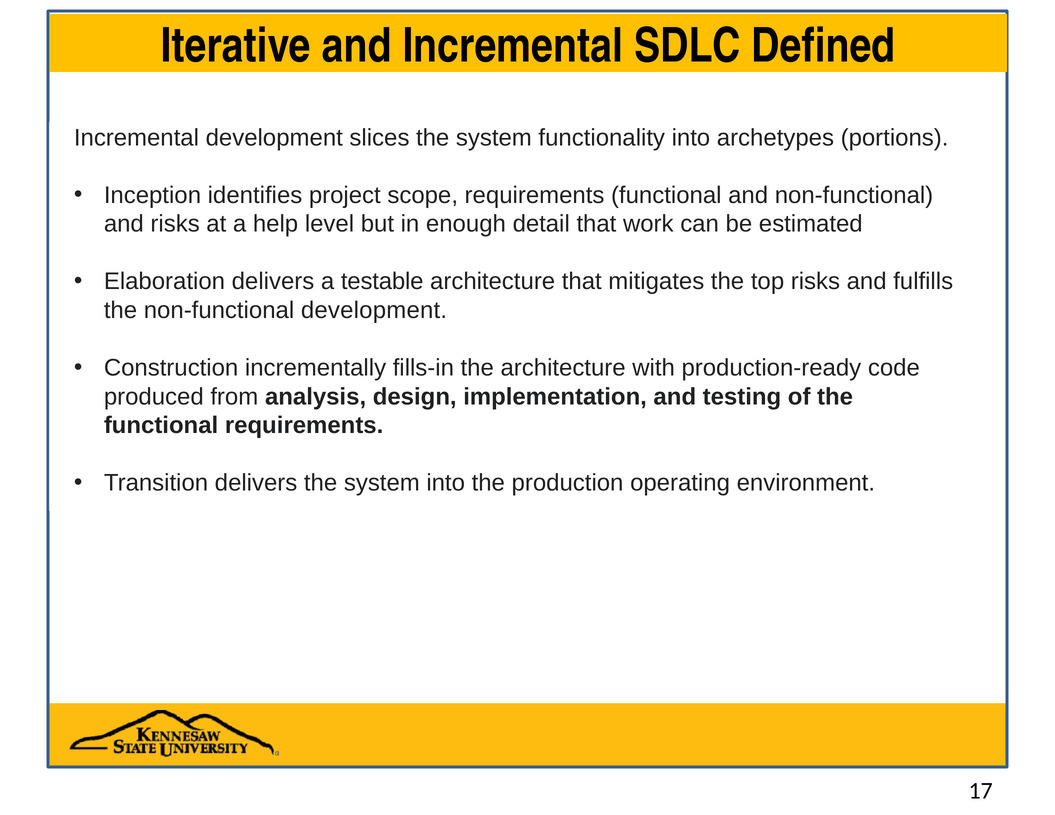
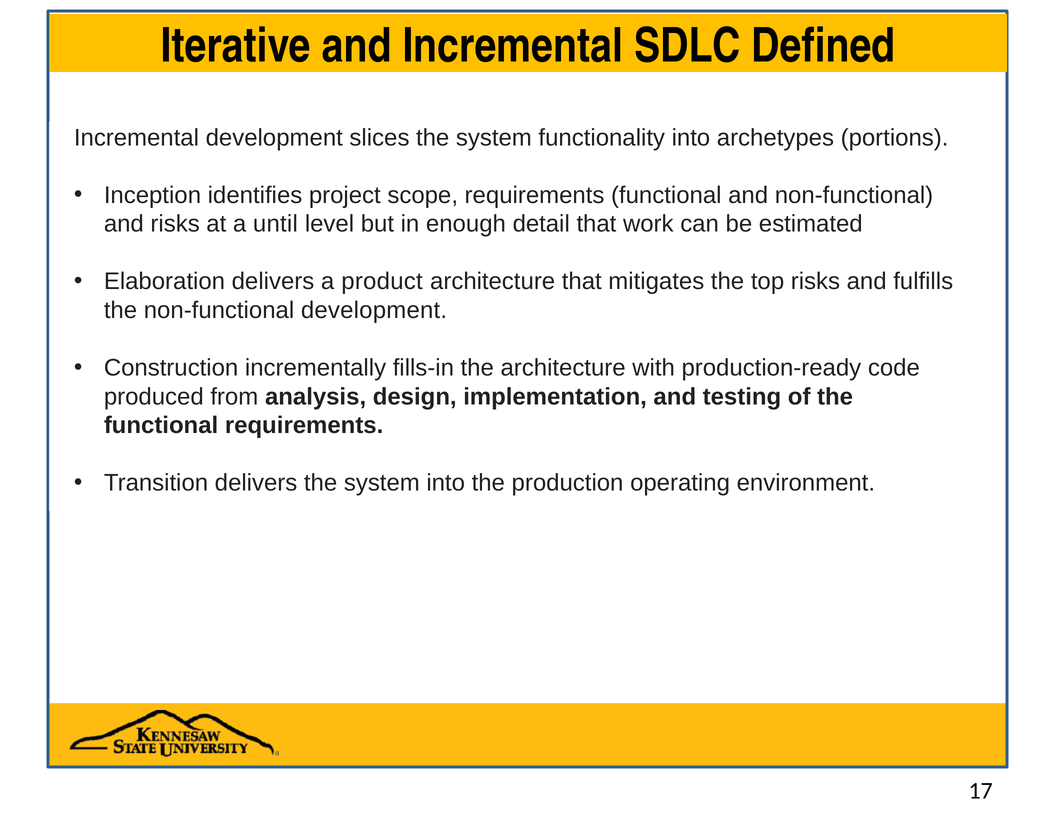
help: help -> until (275, 224)
testable: testable -> product (382, 282)
